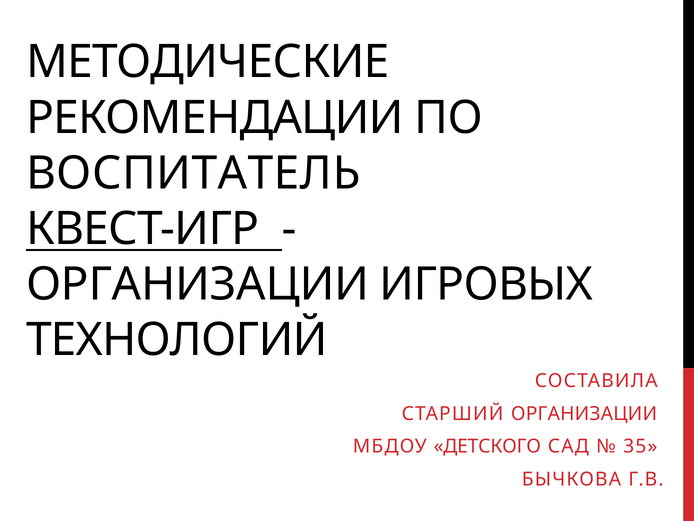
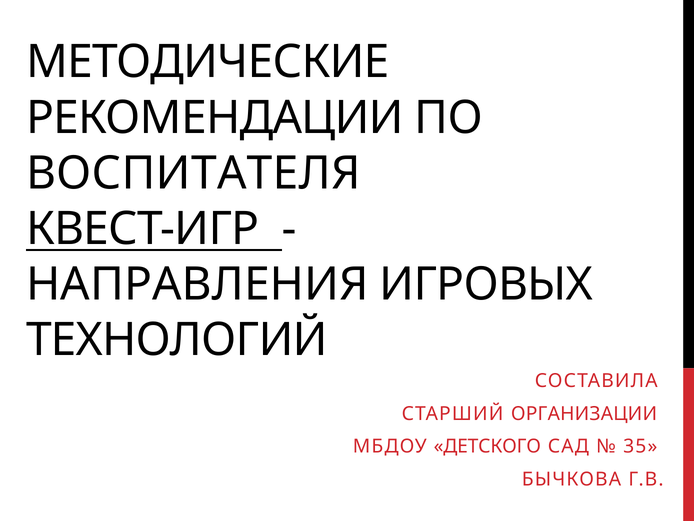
ВОСПИТАТЕЛЬ: ВОСПИТАТЕЛЬ -> ВОСПИТАТЕЛЯ (193, 173)
ОРГАНИЗАЦИИ: ОРГАНИЗАЦИИ -> НАПРАВЛЕНИЯ (197, 284)
